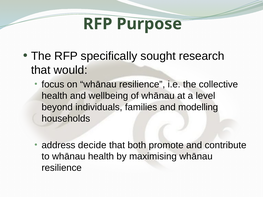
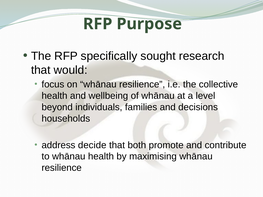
modelling: modelling -> decisions (198, 107)
